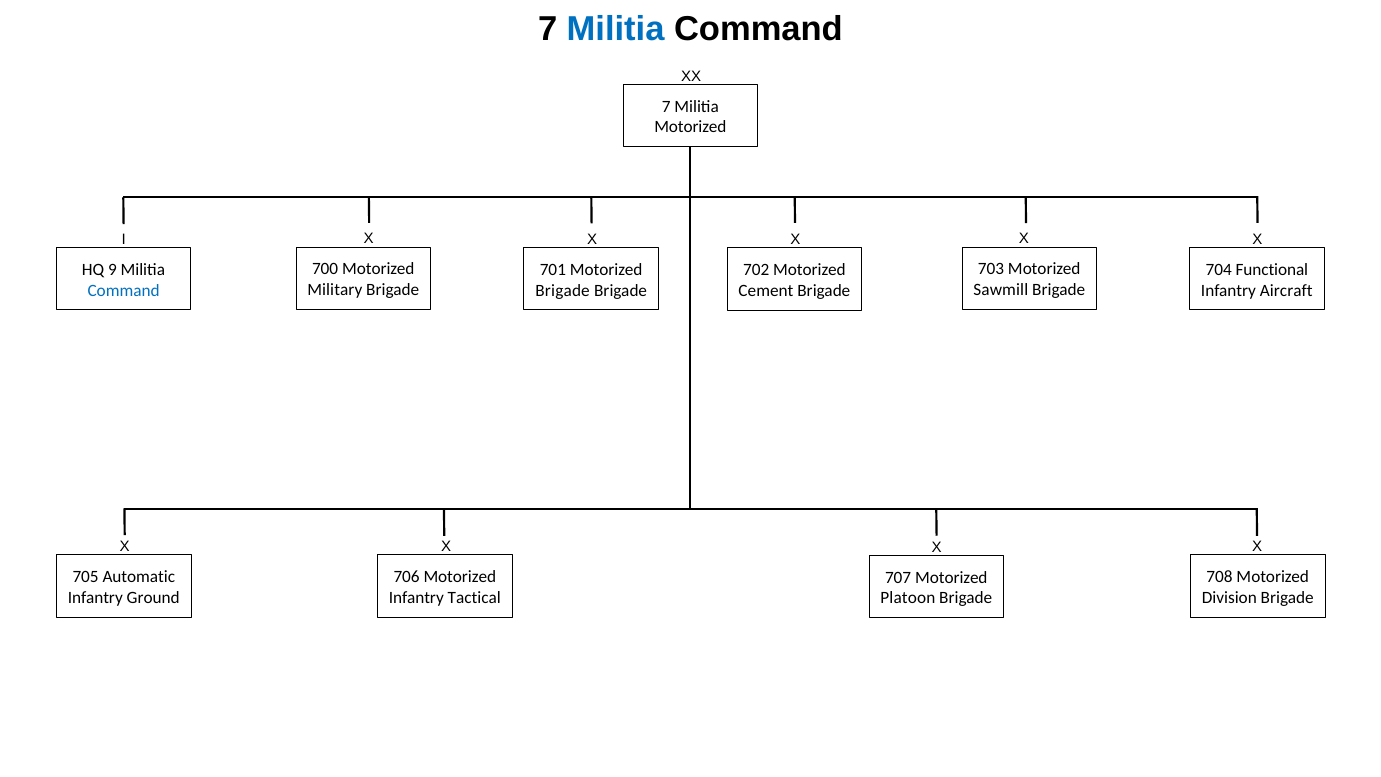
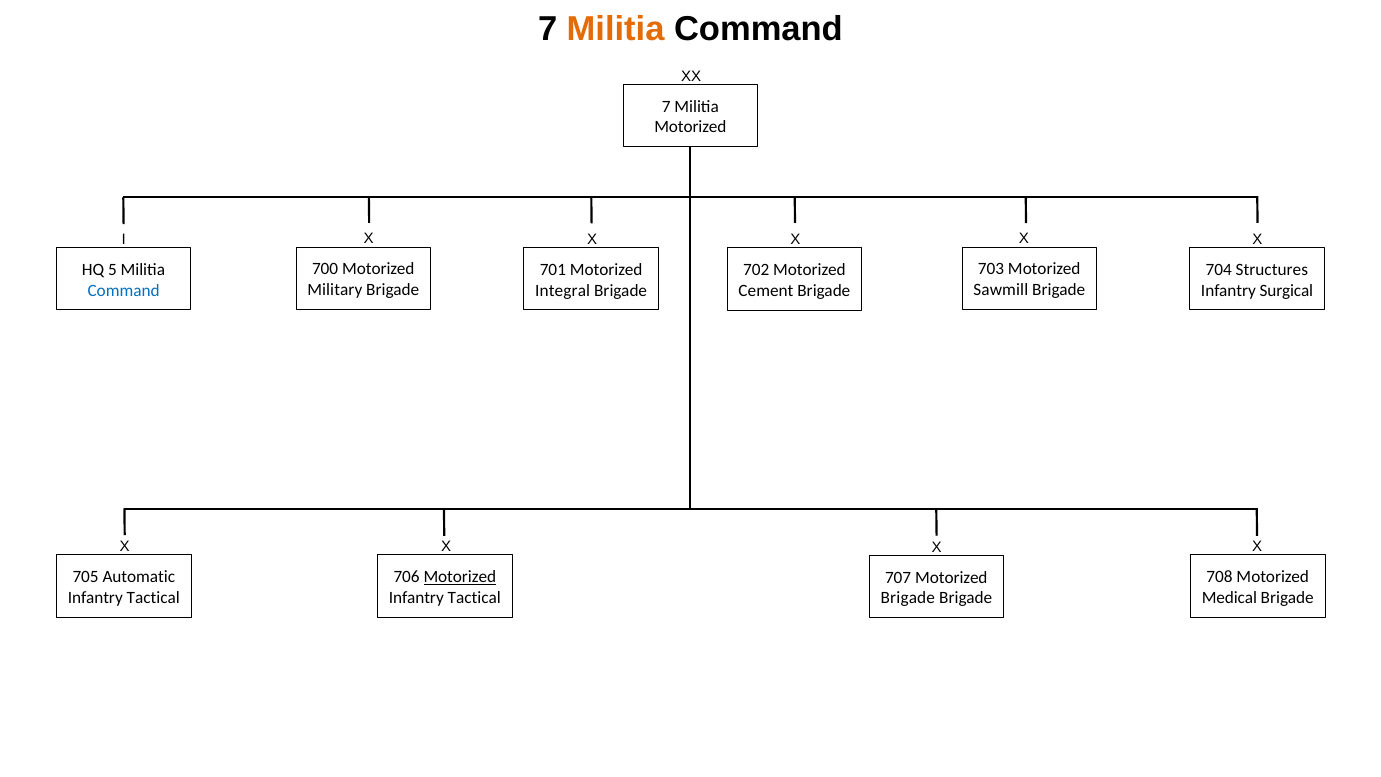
Militia colour: blue -> orange (616, 29)
9: 9 -> 5 (112, 270)
Functional: Functional -> Structures (1272, 270)
Brigade: Brigade -> Integral (563, 290)
Aircraft: Aircraft -> Surgical (1286, 290)
Motorized underline: none -> present (460, 577)
Ground: Ground -> Tactical (153, 597)
Division: Division -> Medical (1229, 597)
Platoon: Platoon -> Brigade (908, 598)
